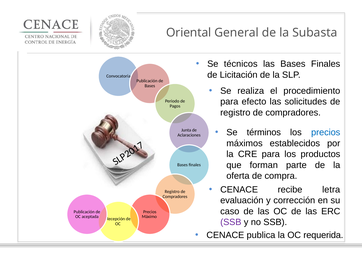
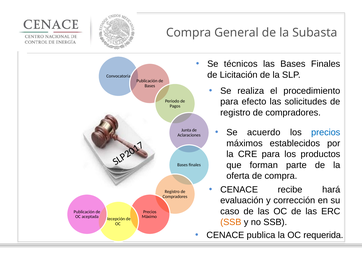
Oriental: Oriental -> Compra (189, 33)
términos: términos -> acuerdo (264, 132)
letra: letra -> hará (331, 189)
SSB colour: purple -> orange (231, 222)
